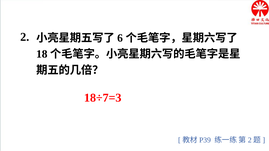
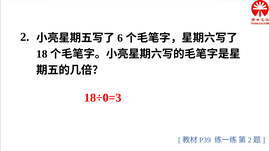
18÷7=3: 18÷7=3 -> 18÷0=3 (103, 98)
